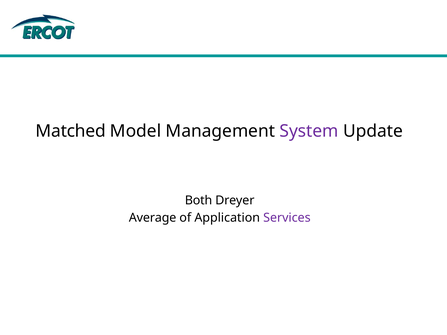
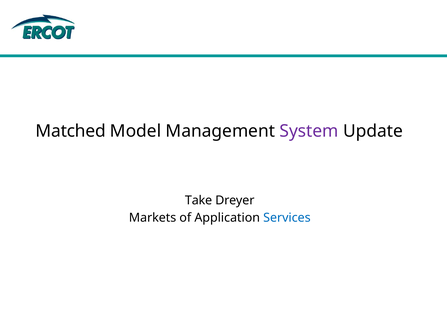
Both: Both -> Take (199, 201)
Average: Average -> Markets (153, 218)
Services colour: purple -> blue (287, 218)
